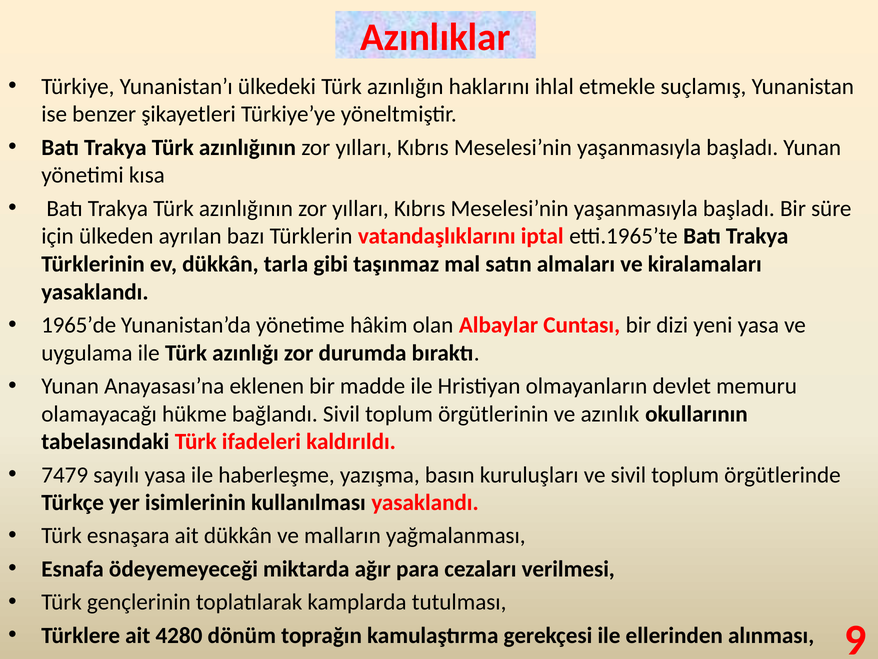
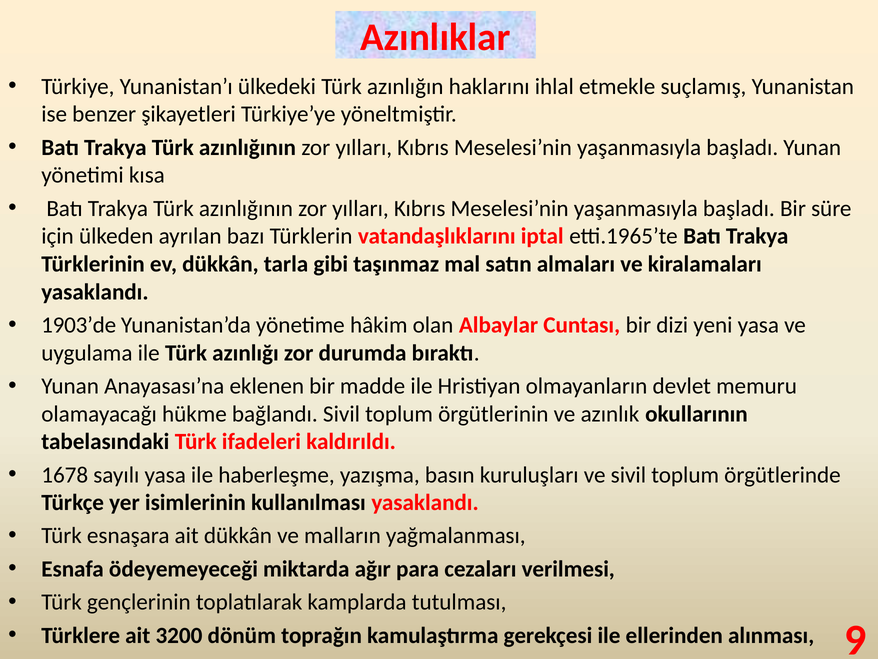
1965’de: 1965’de -> 1903’de (79, 325)
7479: 7479 -> 1678 (65, 474)
4280: 4280 -> 3200 (179, 635)
